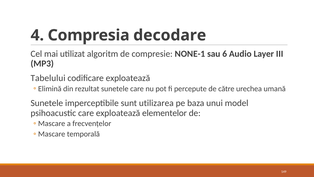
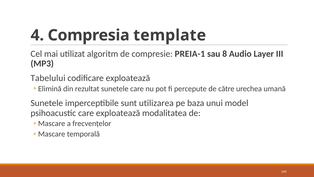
decodare: decodare -> template (170, 35)
NONE-1: NONE-1 -> PREIA-1 (190, 54)
6: 6 -> 8 (225, 54)
elementelor: elementelor -> modalitatea (164, 113)
